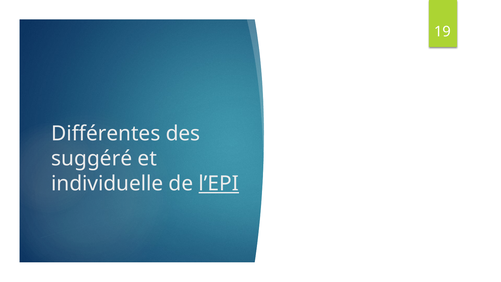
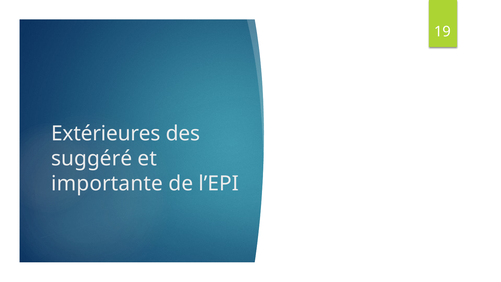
Différentes: Différentes -> Extérieures (106, 133)
individuelle: individuelle -> importante (107, 183)
l’EPI underline: present -> none (219, 183)
